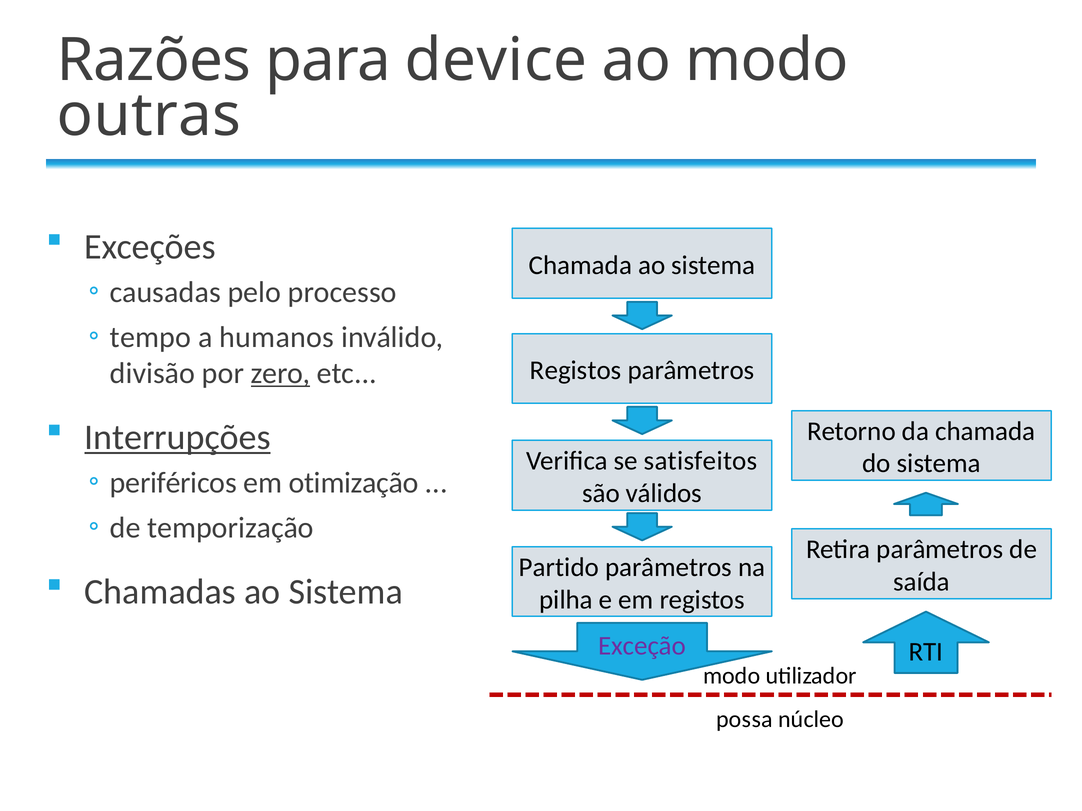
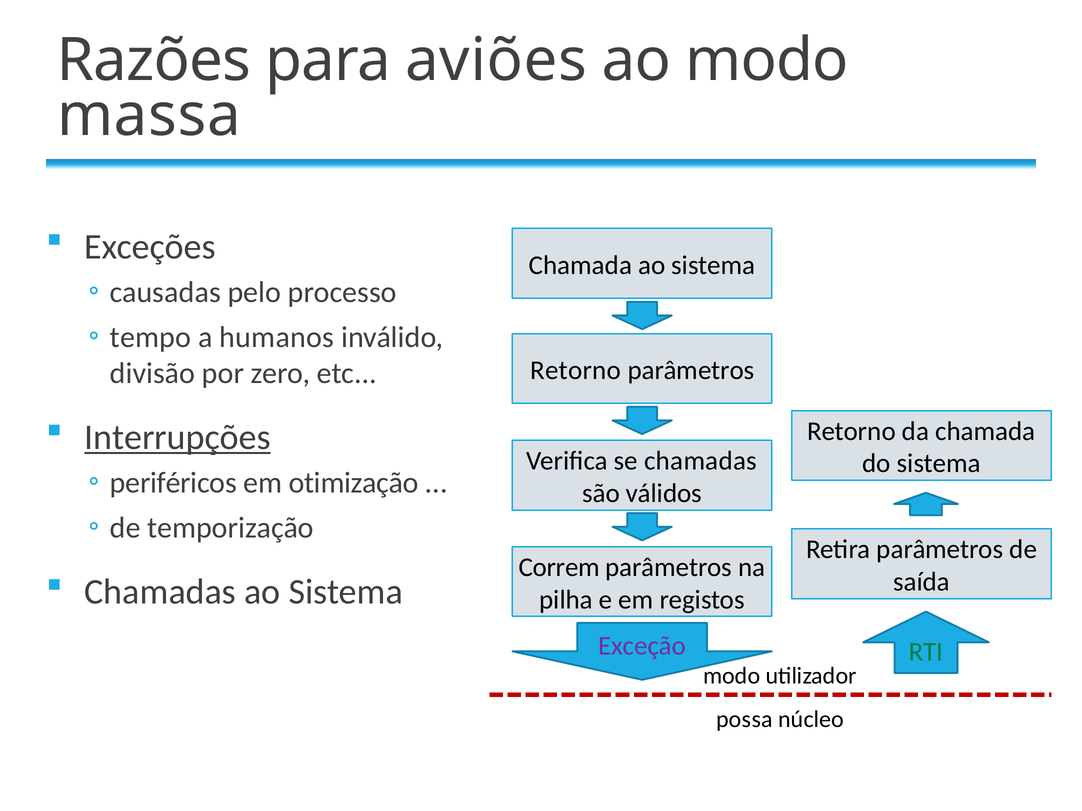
device: device -> aviões (496, 61)
outras: outras -> massa (149, 116)
Registos: Registos -> Retorno (576, 371)
zero underline: present -> none (281, 374)
se satisfeitos: satisfeitos -> chamadas (701, 461)
Partido: Partido -> Correm (559, 568)
RTI colour: black -> green (926, 652)
